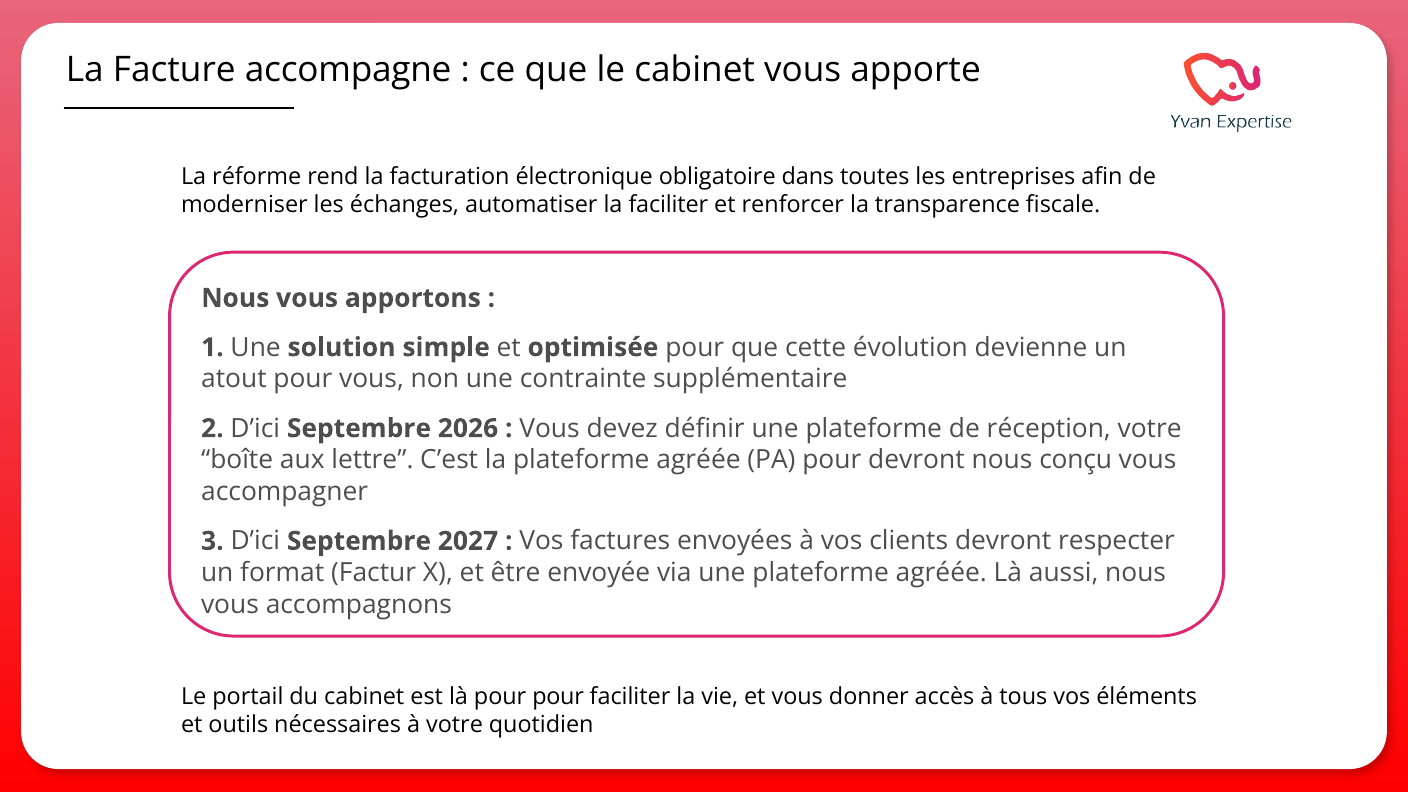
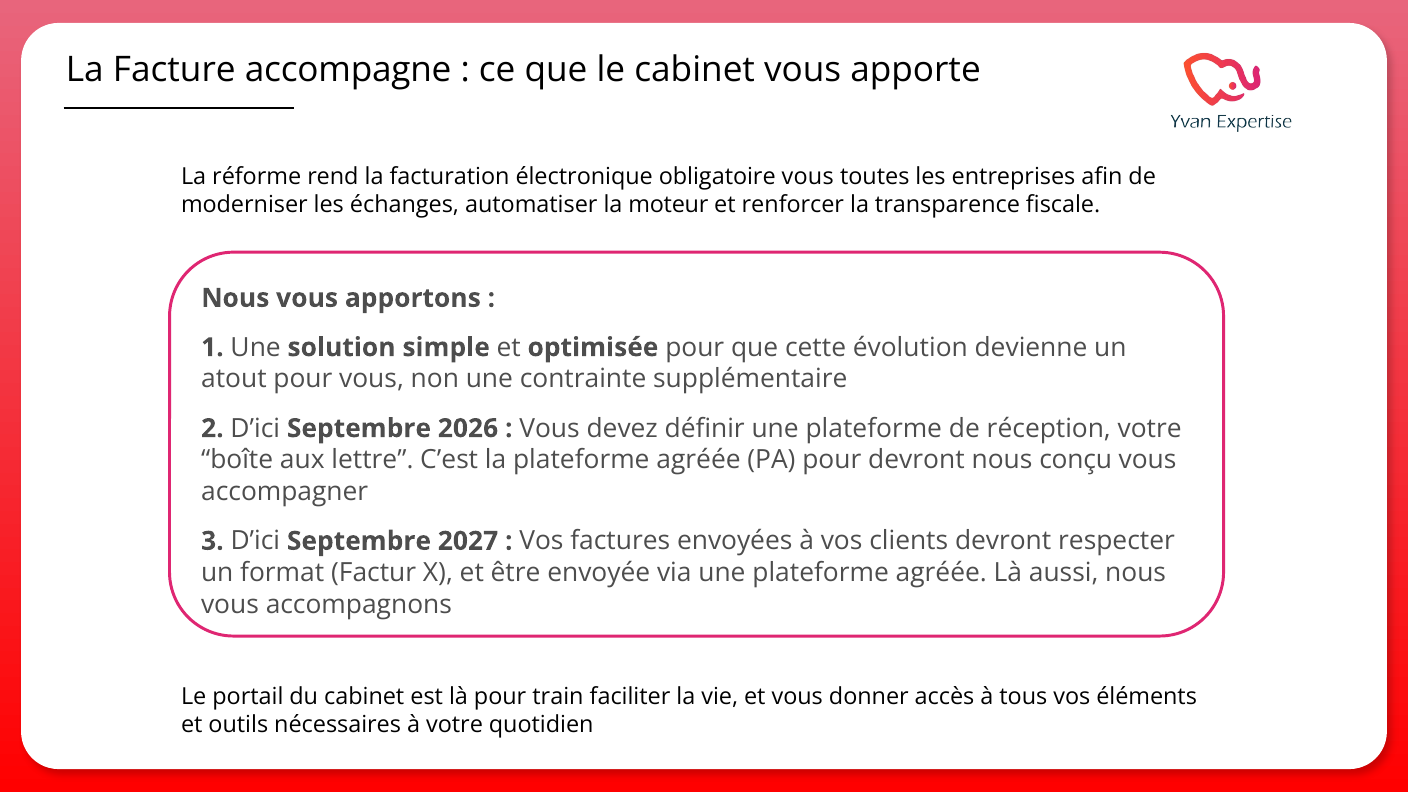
obligatoire dans: dans -> vous (808, 177)
la faciliter: faciliter -> moteur (668, 205)
pour pour: pour -> train (558, 696)
